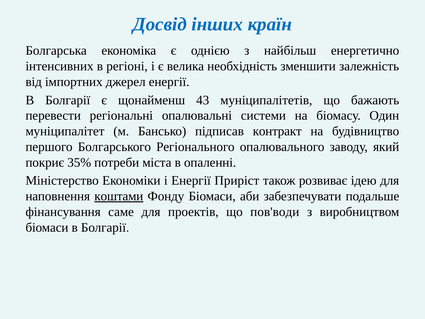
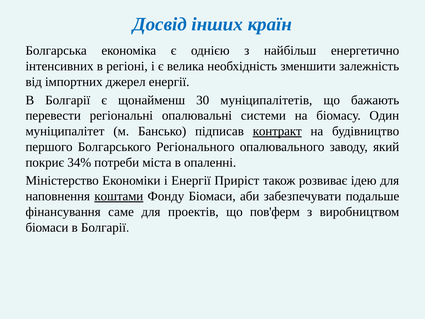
43: 43 -> 30 (203, 100)
контракт underline: none -> present (277, 131)
35%: 35% -> 34% (79, 162)
пов'води: пов'води -> пов'ферм (275, 212)
